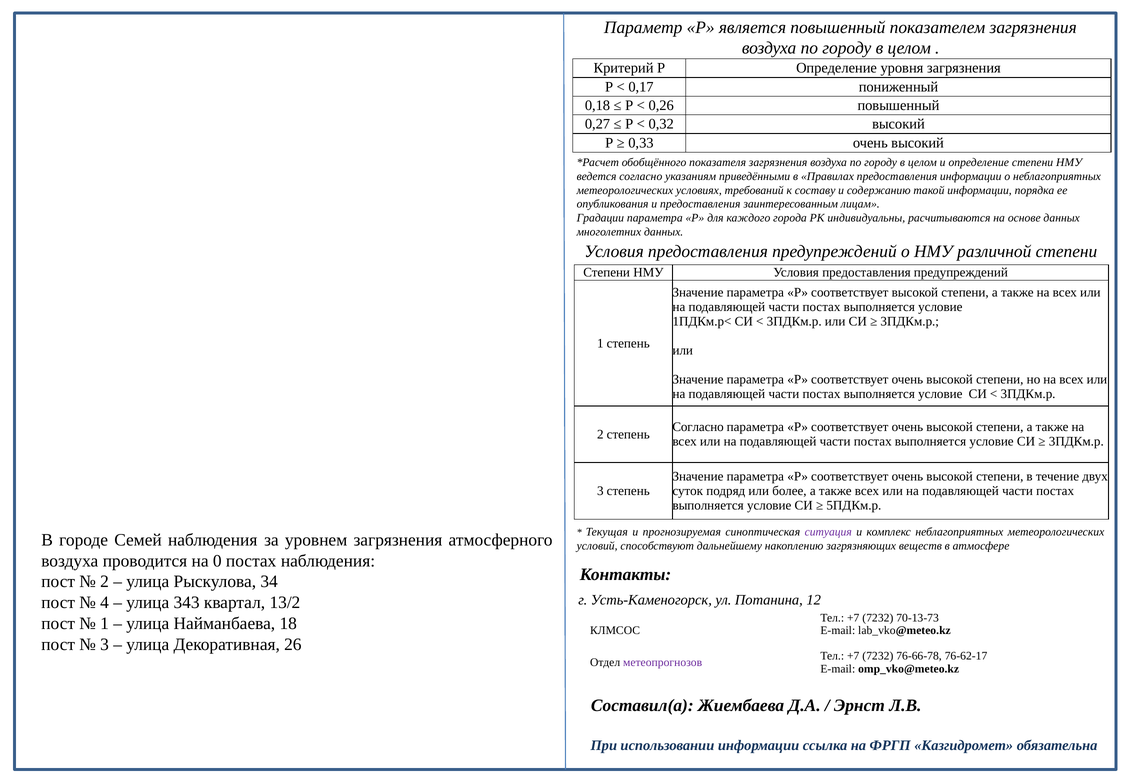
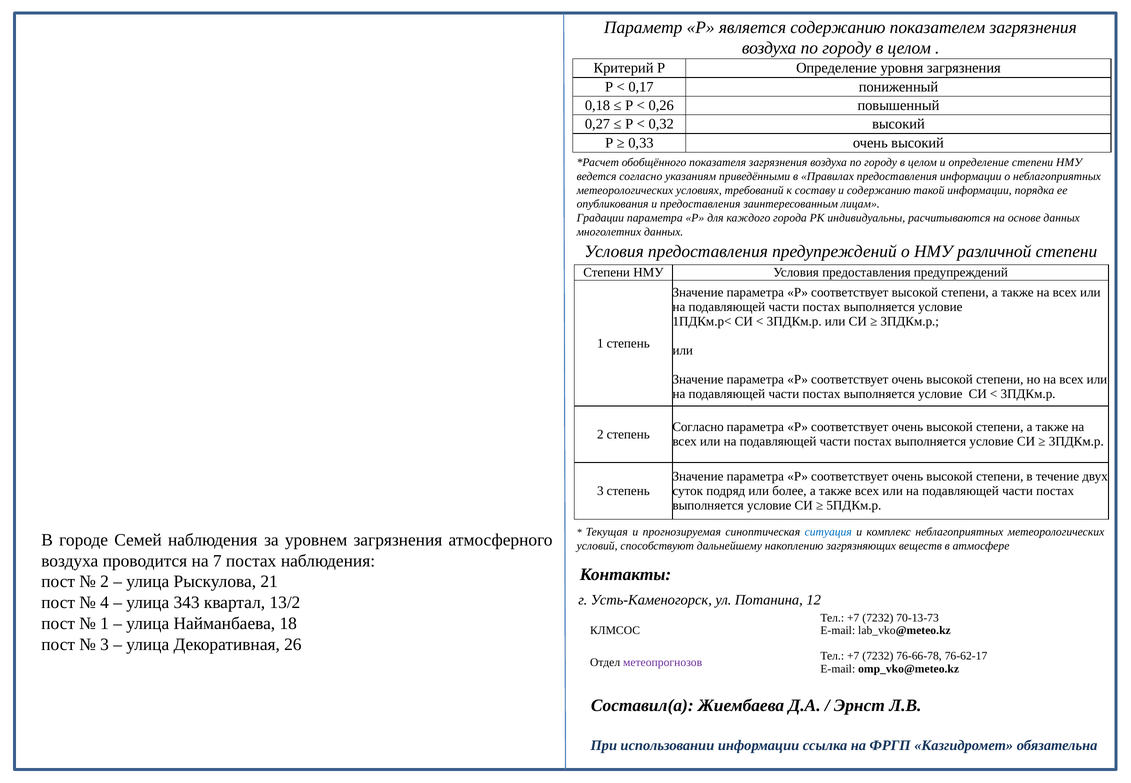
является повышенный: повышенный -> содержанию (838, 27)
ситуация colour: purple -> blue (828, 532)
0: 0 -> 7 (217, 561)
34: 34 -> 21 (269, 582)
